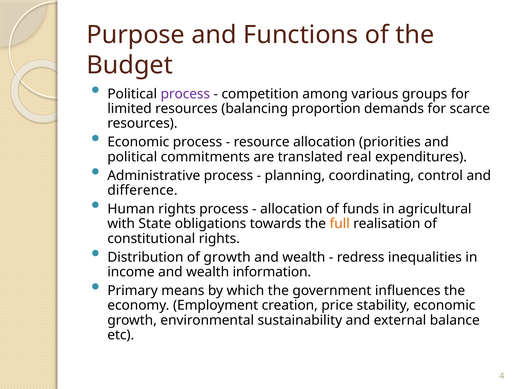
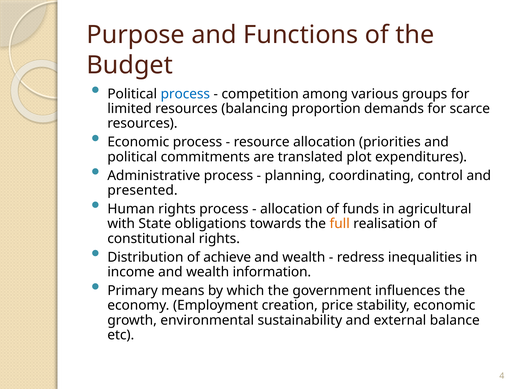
process colour: purple -> blue (185, 94)
real: real -> plot (359, 157)
difference: difference -> presented (142, 190)
of growth: growth -> achieve (227, 257)
